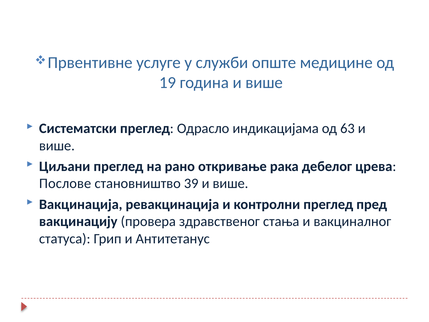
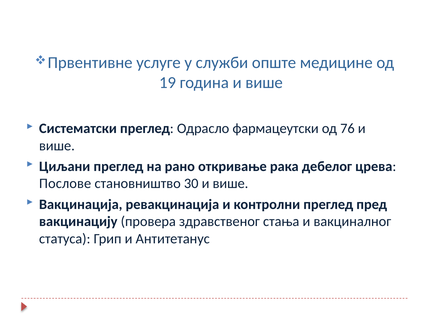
индикацијама: индикацијама -> фармацеутски (276, 128)
63: 63 -> 76 (347, 128)
39: 39 -> 30 (191, 183)
